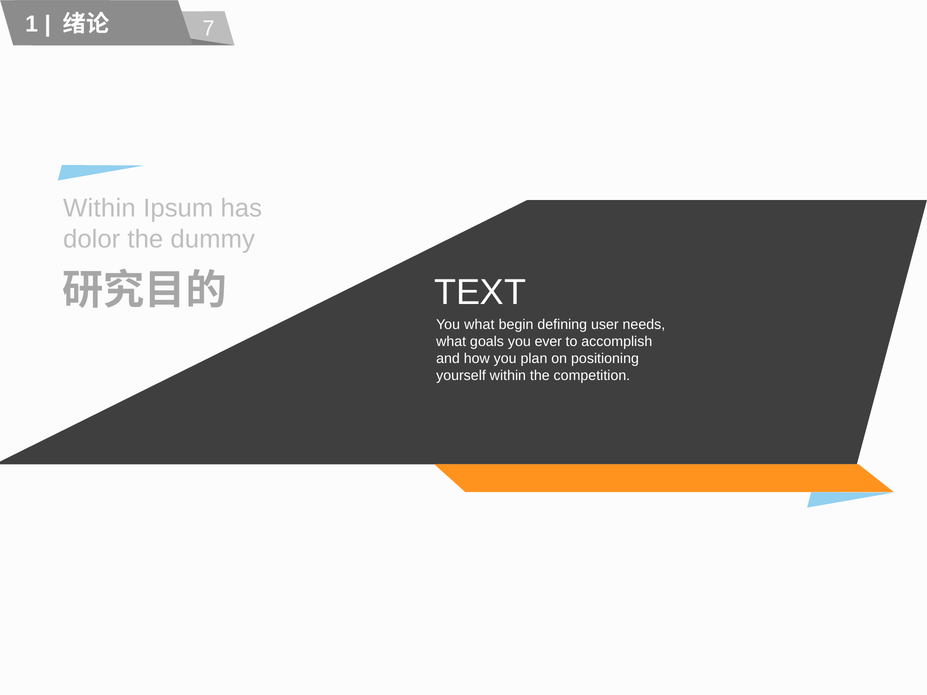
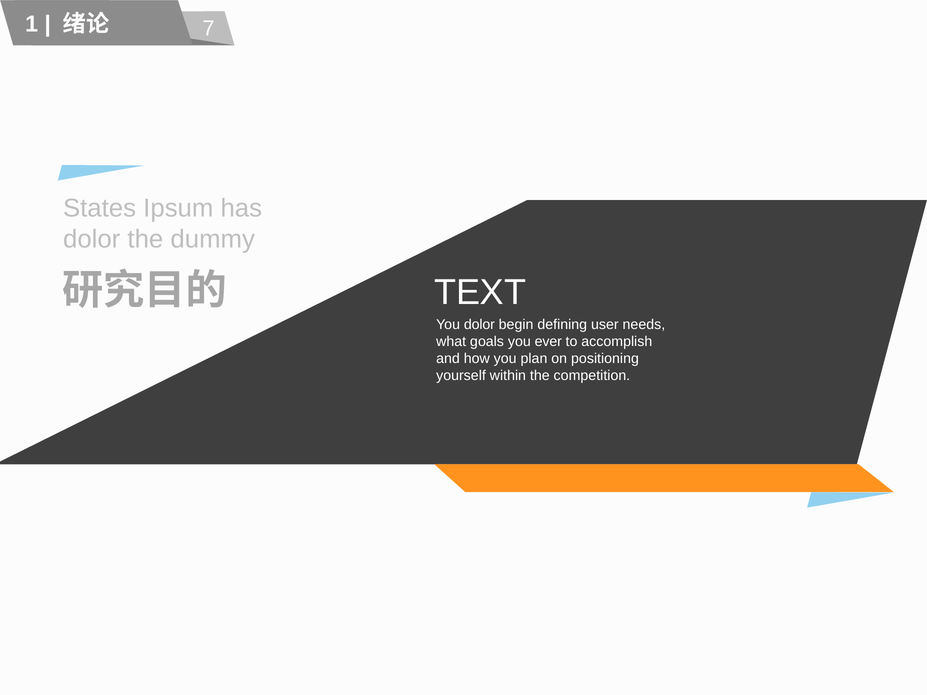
Within: Within -> States (100, 208)
You what: what -> dolor (479, 325)
